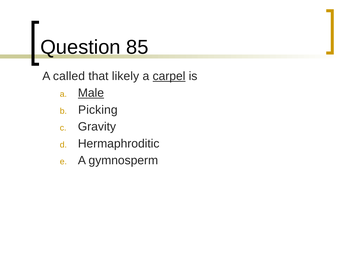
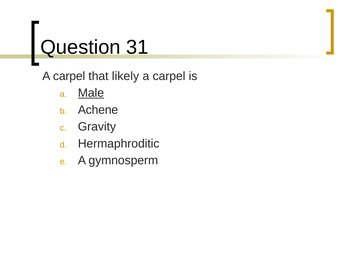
85: 85 -> 31 (137, 47)
called: called -> carpel (69, 76)
carpel underline: present -> none (169, 76)
Picking: Picking -> Achene (98, 110)
